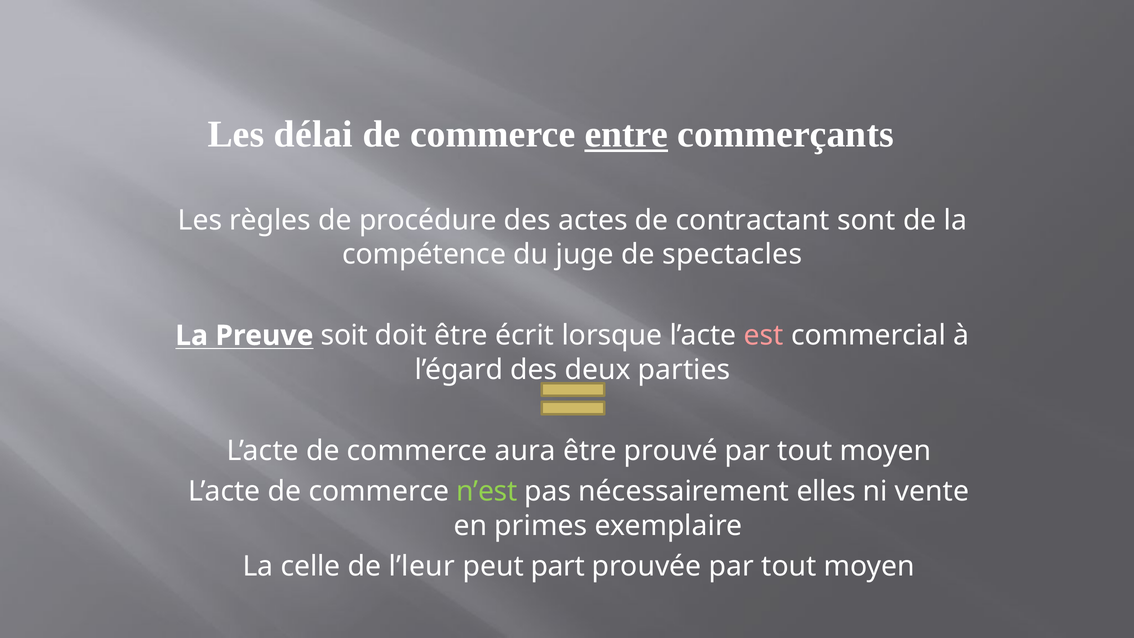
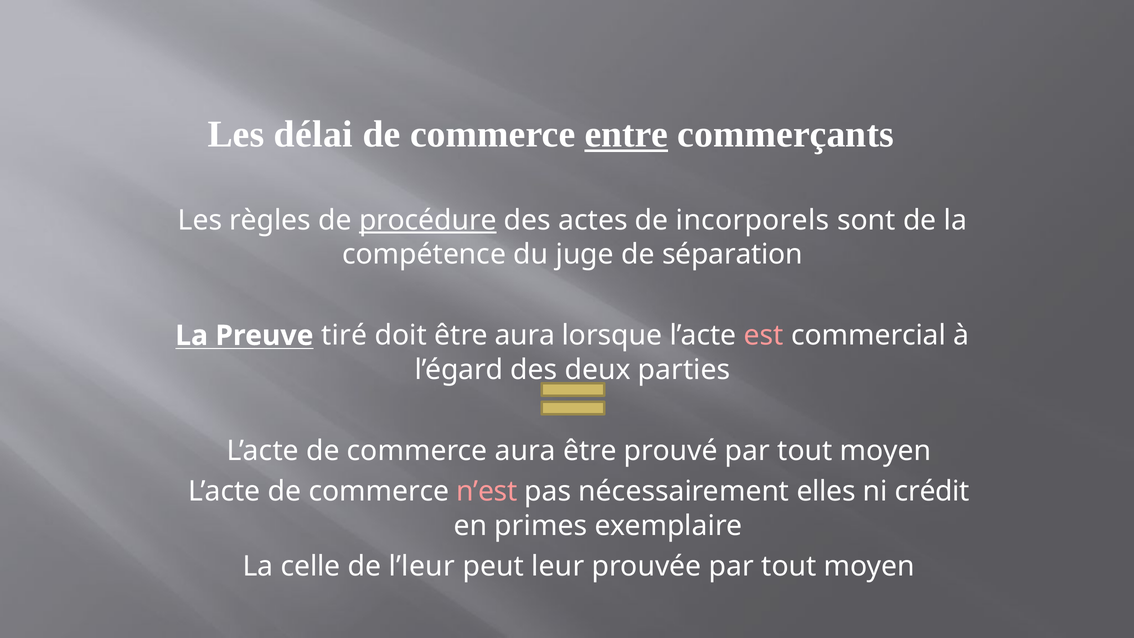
procédure underline: none -> present (428, 220)
contractant: contractant -> incorporels (753, 220)
spectacles: spectacles -> séparation (733, 254)
soit: soit -> tiré (344, 336)
être écrit: écrit -> aura (525, 336)
n’est colour: light green -> pink (487, 492)
vente: vente -> crédit (932, 492)
part: part -> leur (558, 566)
